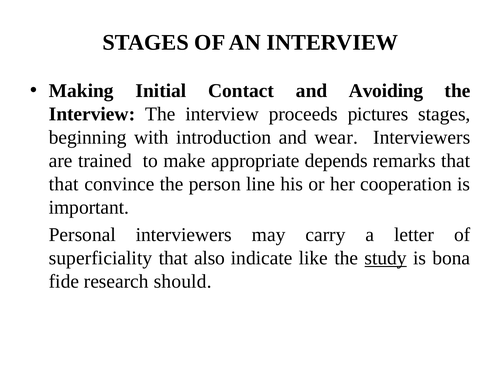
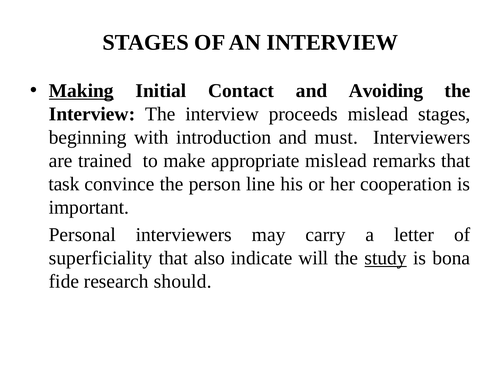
Making underline: none -> present (81, 91)
proceeds pictures: pictures -> mislead (378, 114)
wear: wear -> must (336, 137)
appropriate depends: depends -> mislead (336, 161)
that: that -> task (64, 184)
like: like -> will (313, 258)
